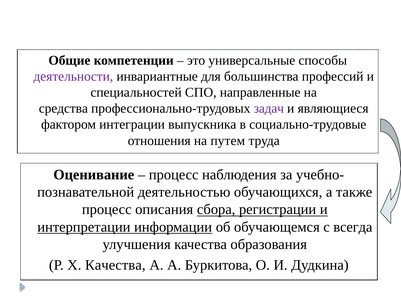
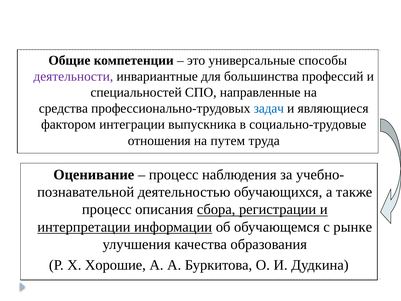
задач colour: purple -> blue (269, 108)
всегда: всегда -> рынке (353, 227)
Х Качества: Качества -> Хорошие (115, 265)
